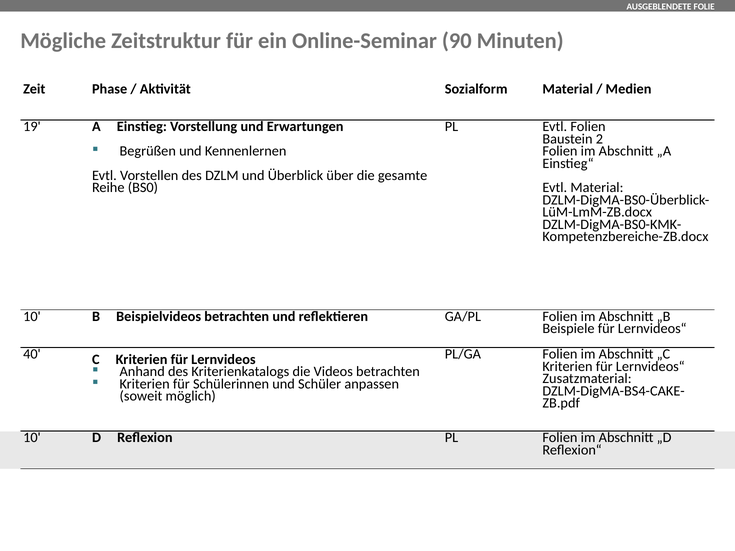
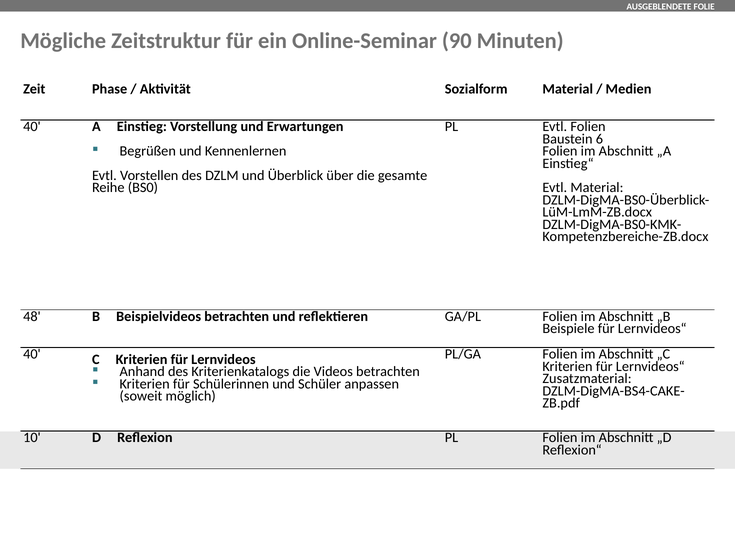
19: 19 -> 40 (32, 127)
2: 2 -> 6 (599, 139)
10: 10 -> 48 (32, 317)
